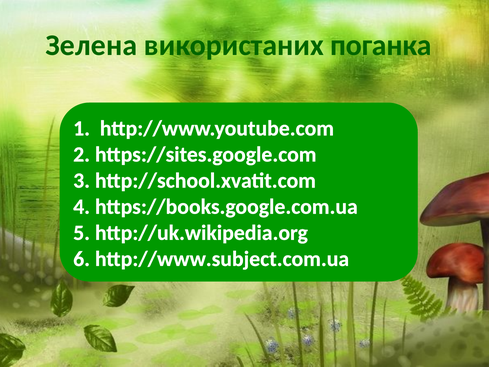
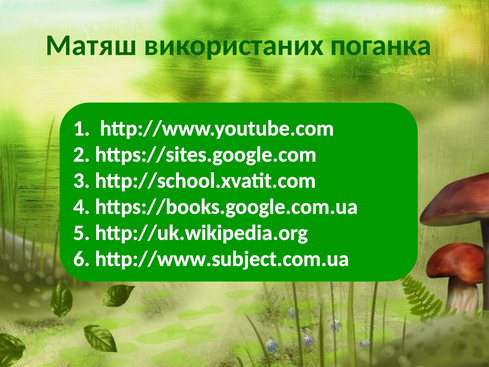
Зелена: Зелена -> Матяш (91, 45)
